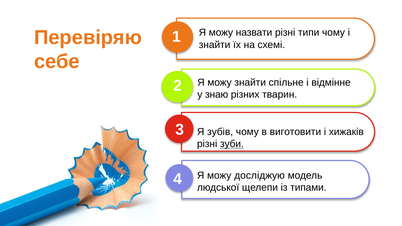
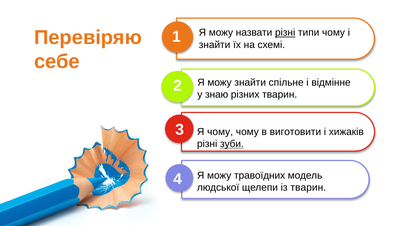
різні underline: none -> present (285, 33)
Я зубів: зубів -> чому (220, 132)
досліджую: досліджую -> травоїдних (260, 175)
із типами: типами -> тварин (308, 188)
